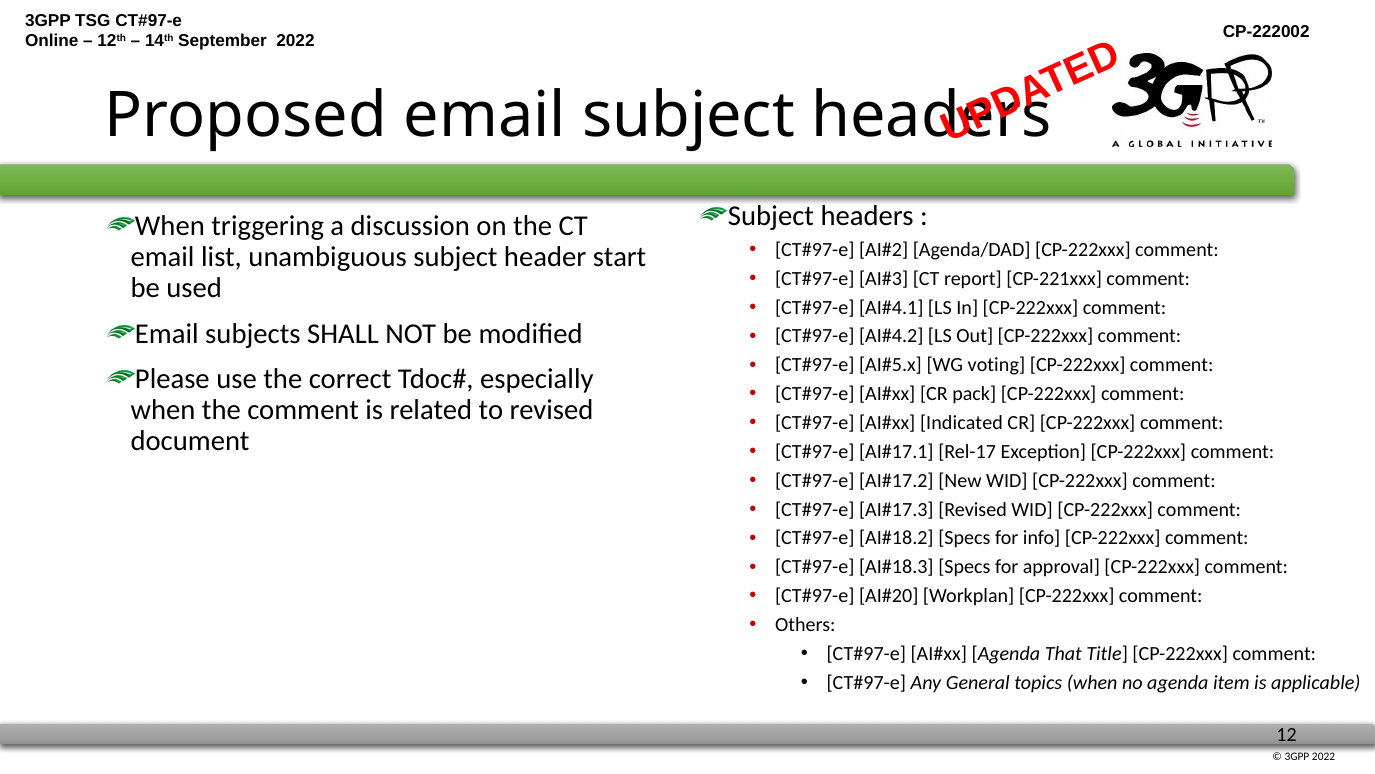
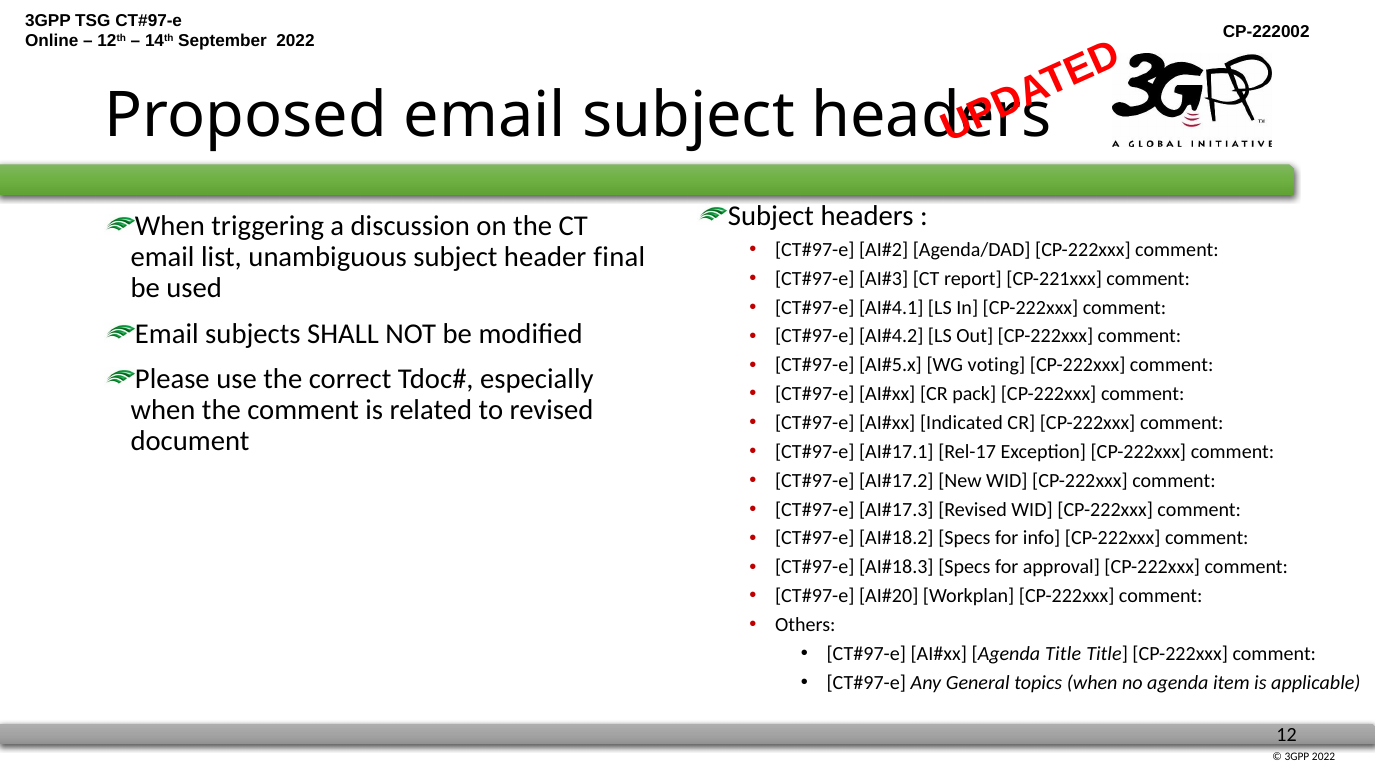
start: start -> final (619, 257)
Agenda That: That -> Title (1063, 653)
